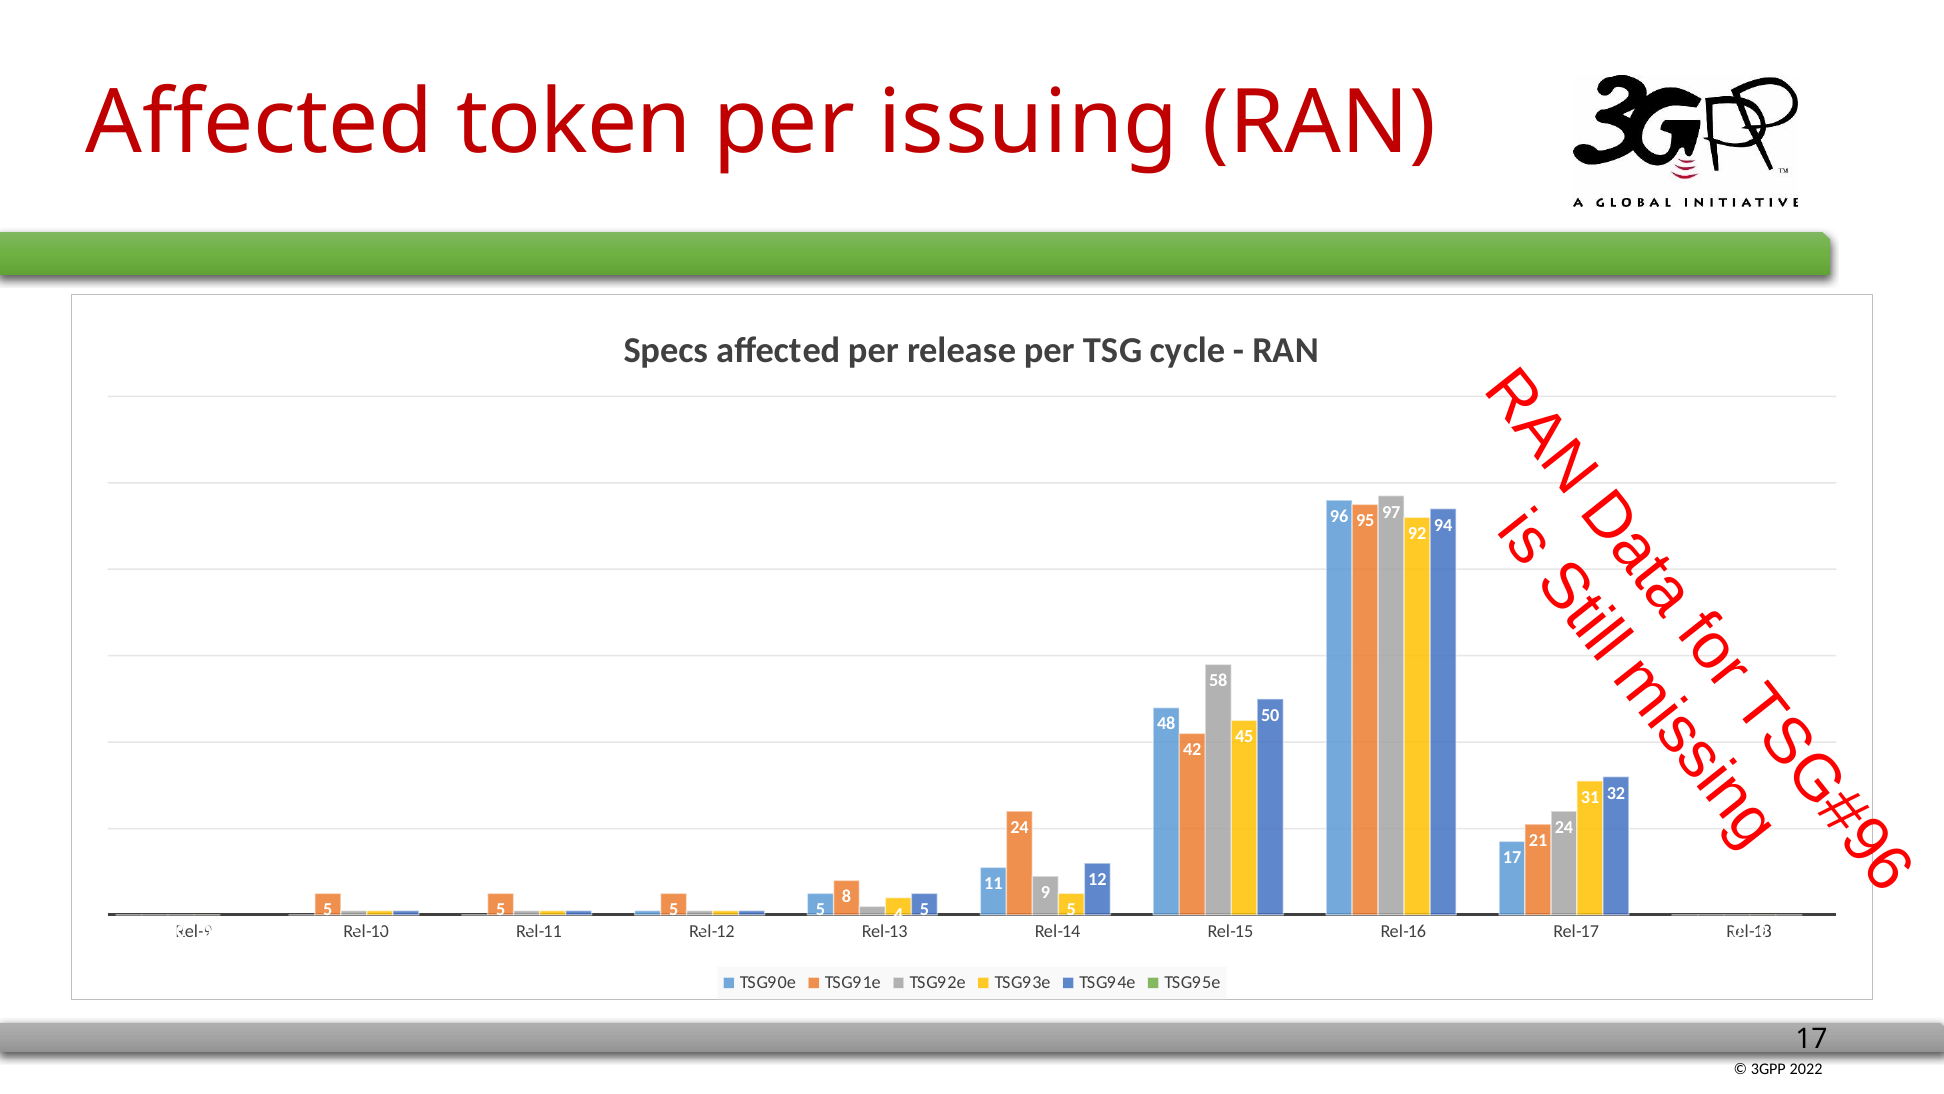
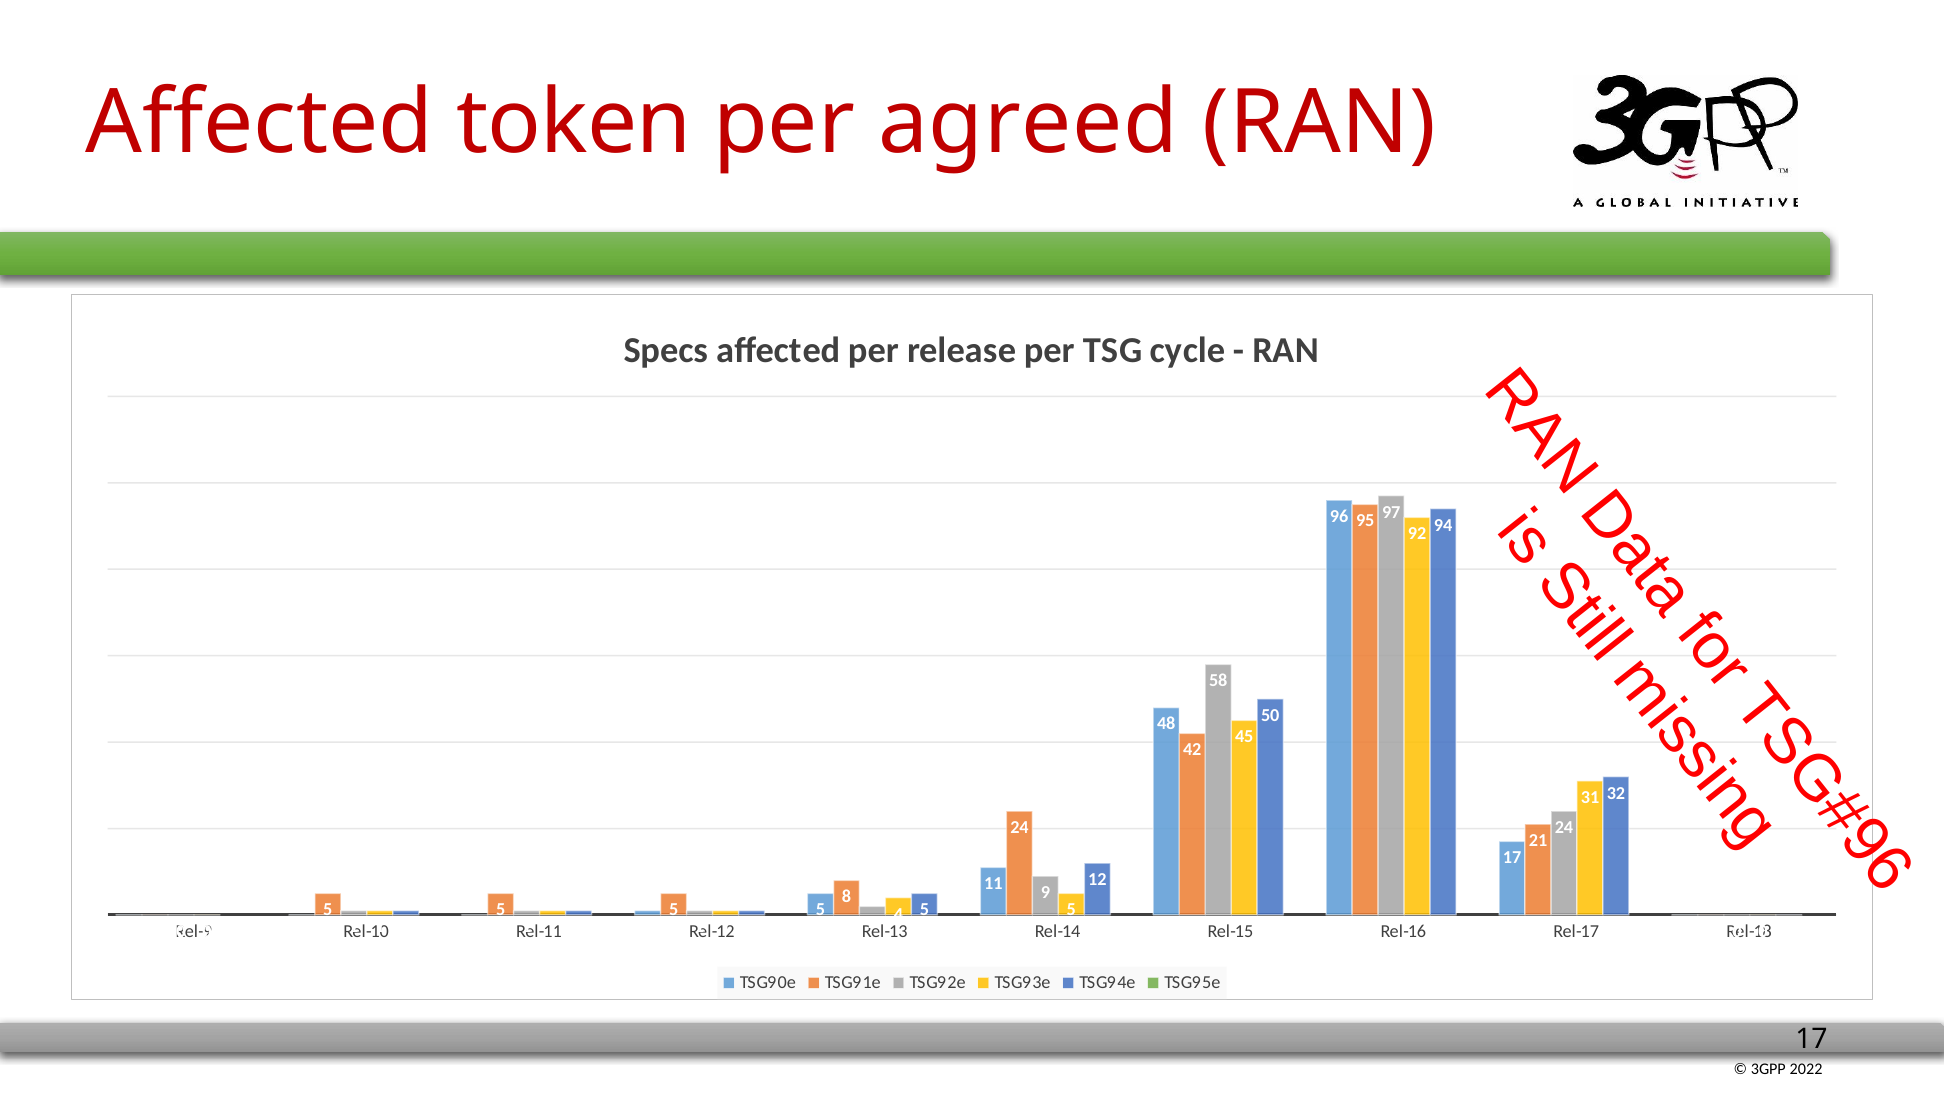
issuing: issuing -> agreed (1028, 123)
